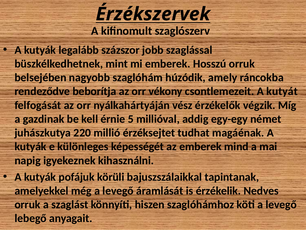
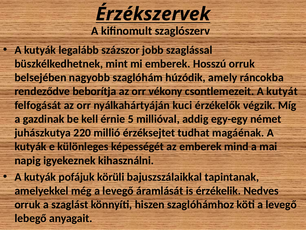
vész: vész -> kuci (182, 105)
